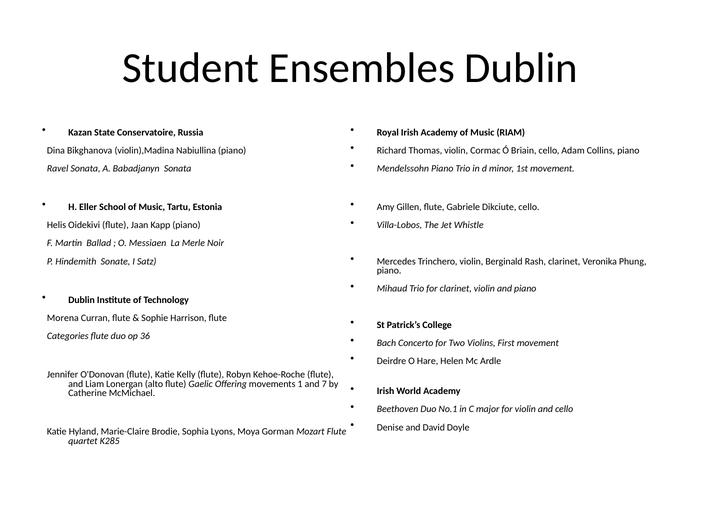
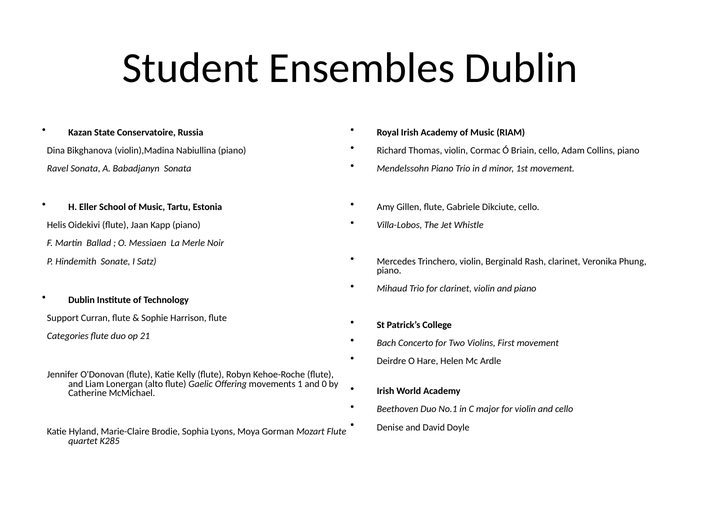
Morena: Morena -> Support (63, 318)
36: 36 -> 21 (145, 336)
7: 7 -> 0 (324, 384)
